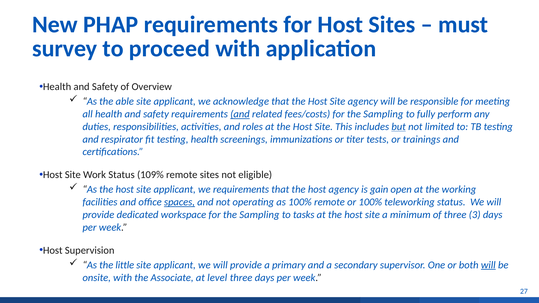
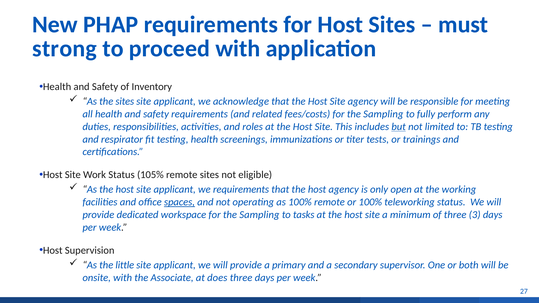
survey: survey -> strong (65, 49)
Overview: Overview -> Inventory (152, 87)
the able: able -> sites (125, 102)
and underline: present -> none (240, 114)
109%: 109% -> 105% (150, 175)
gain: gain -> only (379, 190)
will underline: present -> none (488, 265)
level: level -> does (217, 278)
